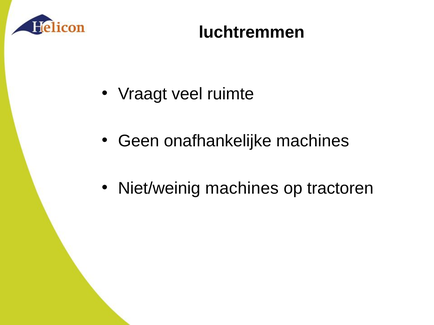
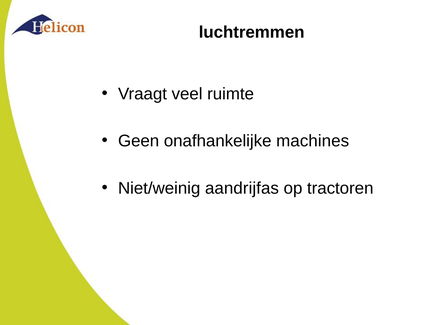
Niet/weinig machines: machines -> aandrijfas (242, 189)
